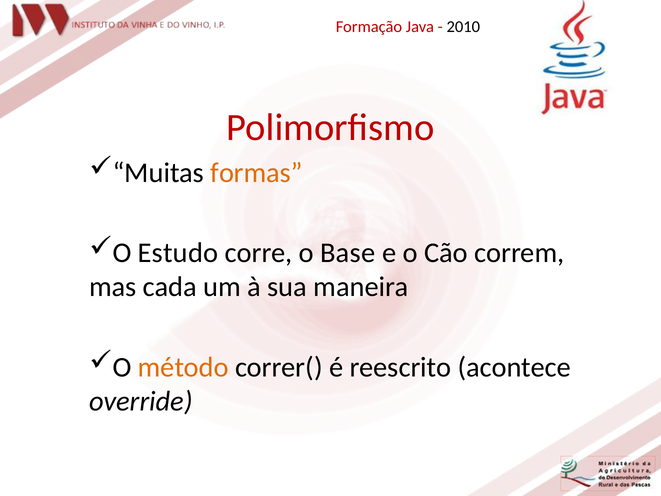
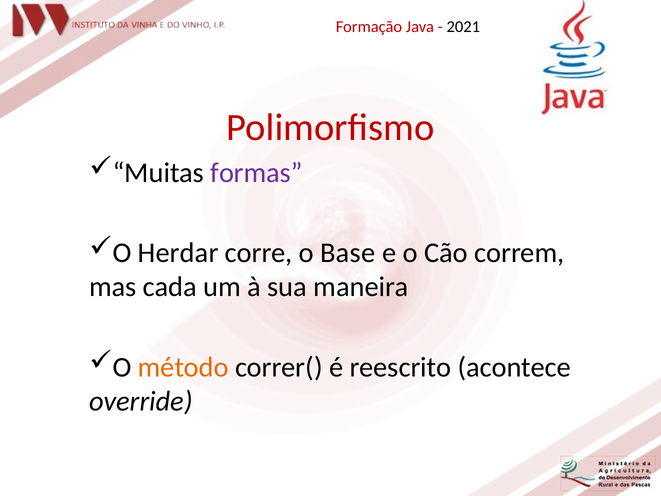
2010: 2010 -> 2021 (463, 27)
formas colour: orange -> purple (257, 173)
Estudo: Estudo -> Herdar (178, 253)
